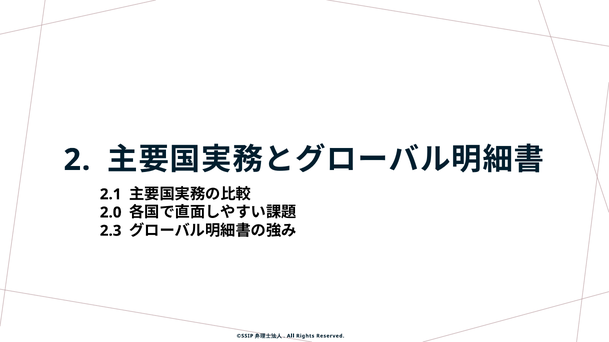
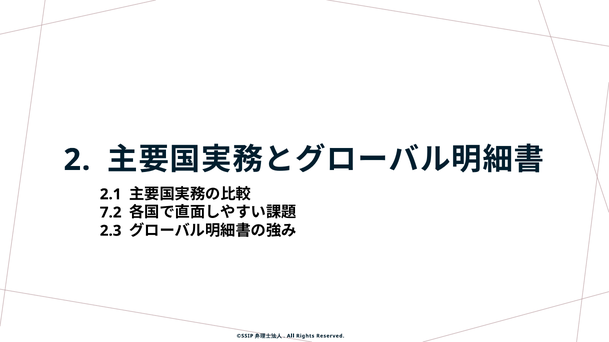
2.0: 2.0 -> 7.2 (111, 213)
